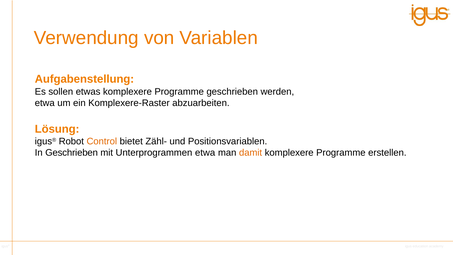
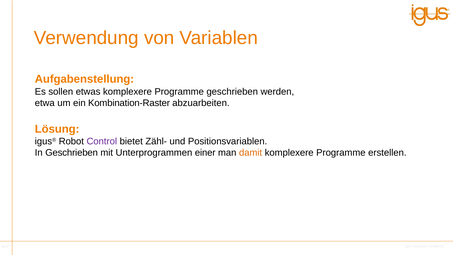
Komplexere-Raster: Komplexere-Raster -> Kombination-Raster (129, 103)
Control colour: orange -> purple (102, 141)
Unterprogrammen etwa: etwa -> einer (205, 153)
